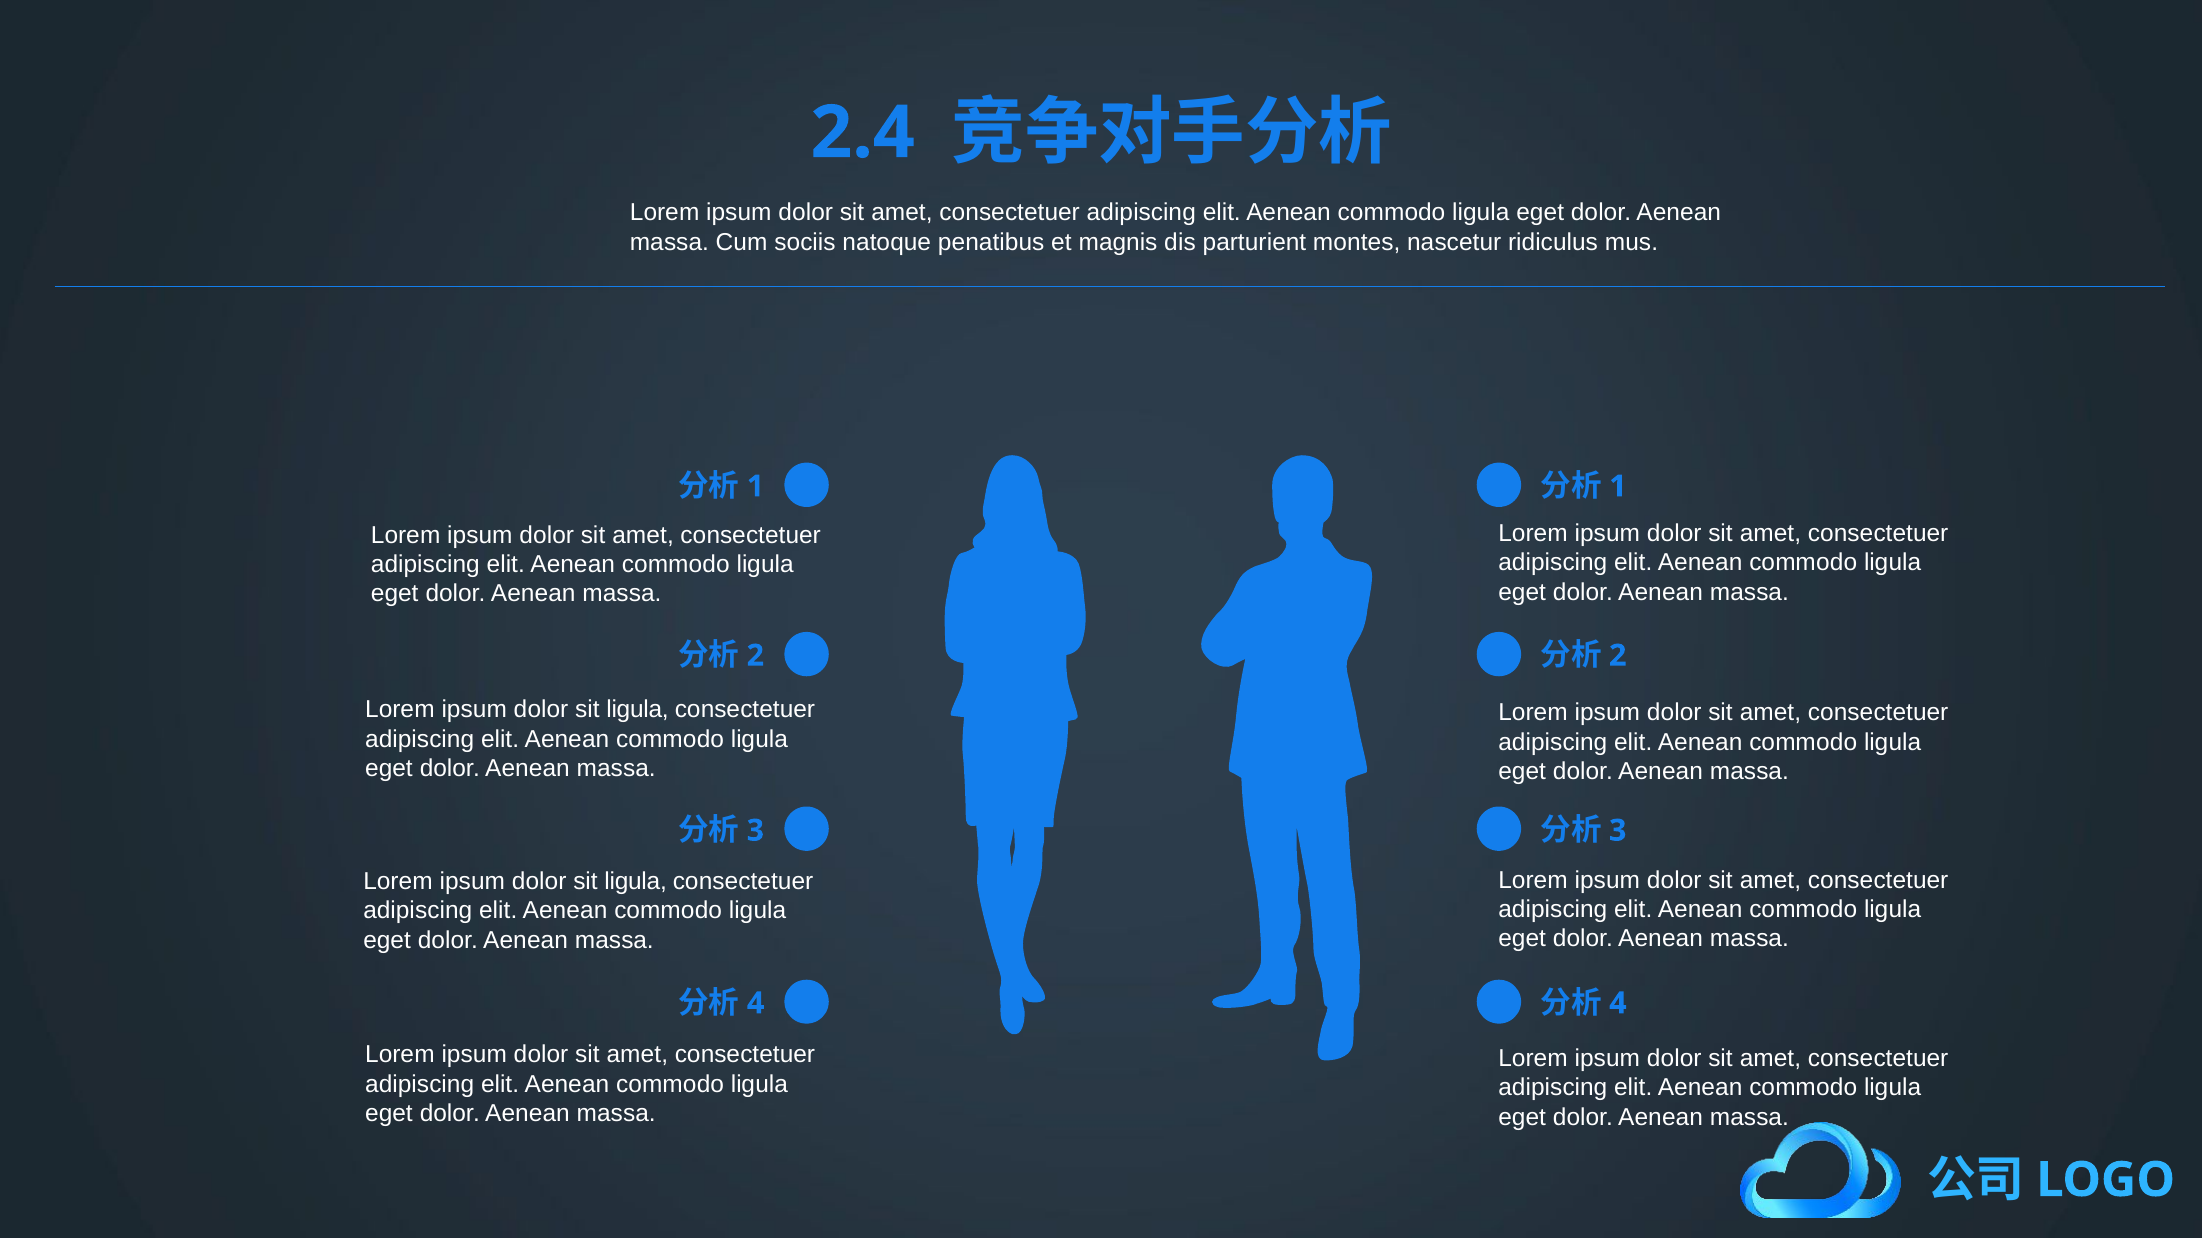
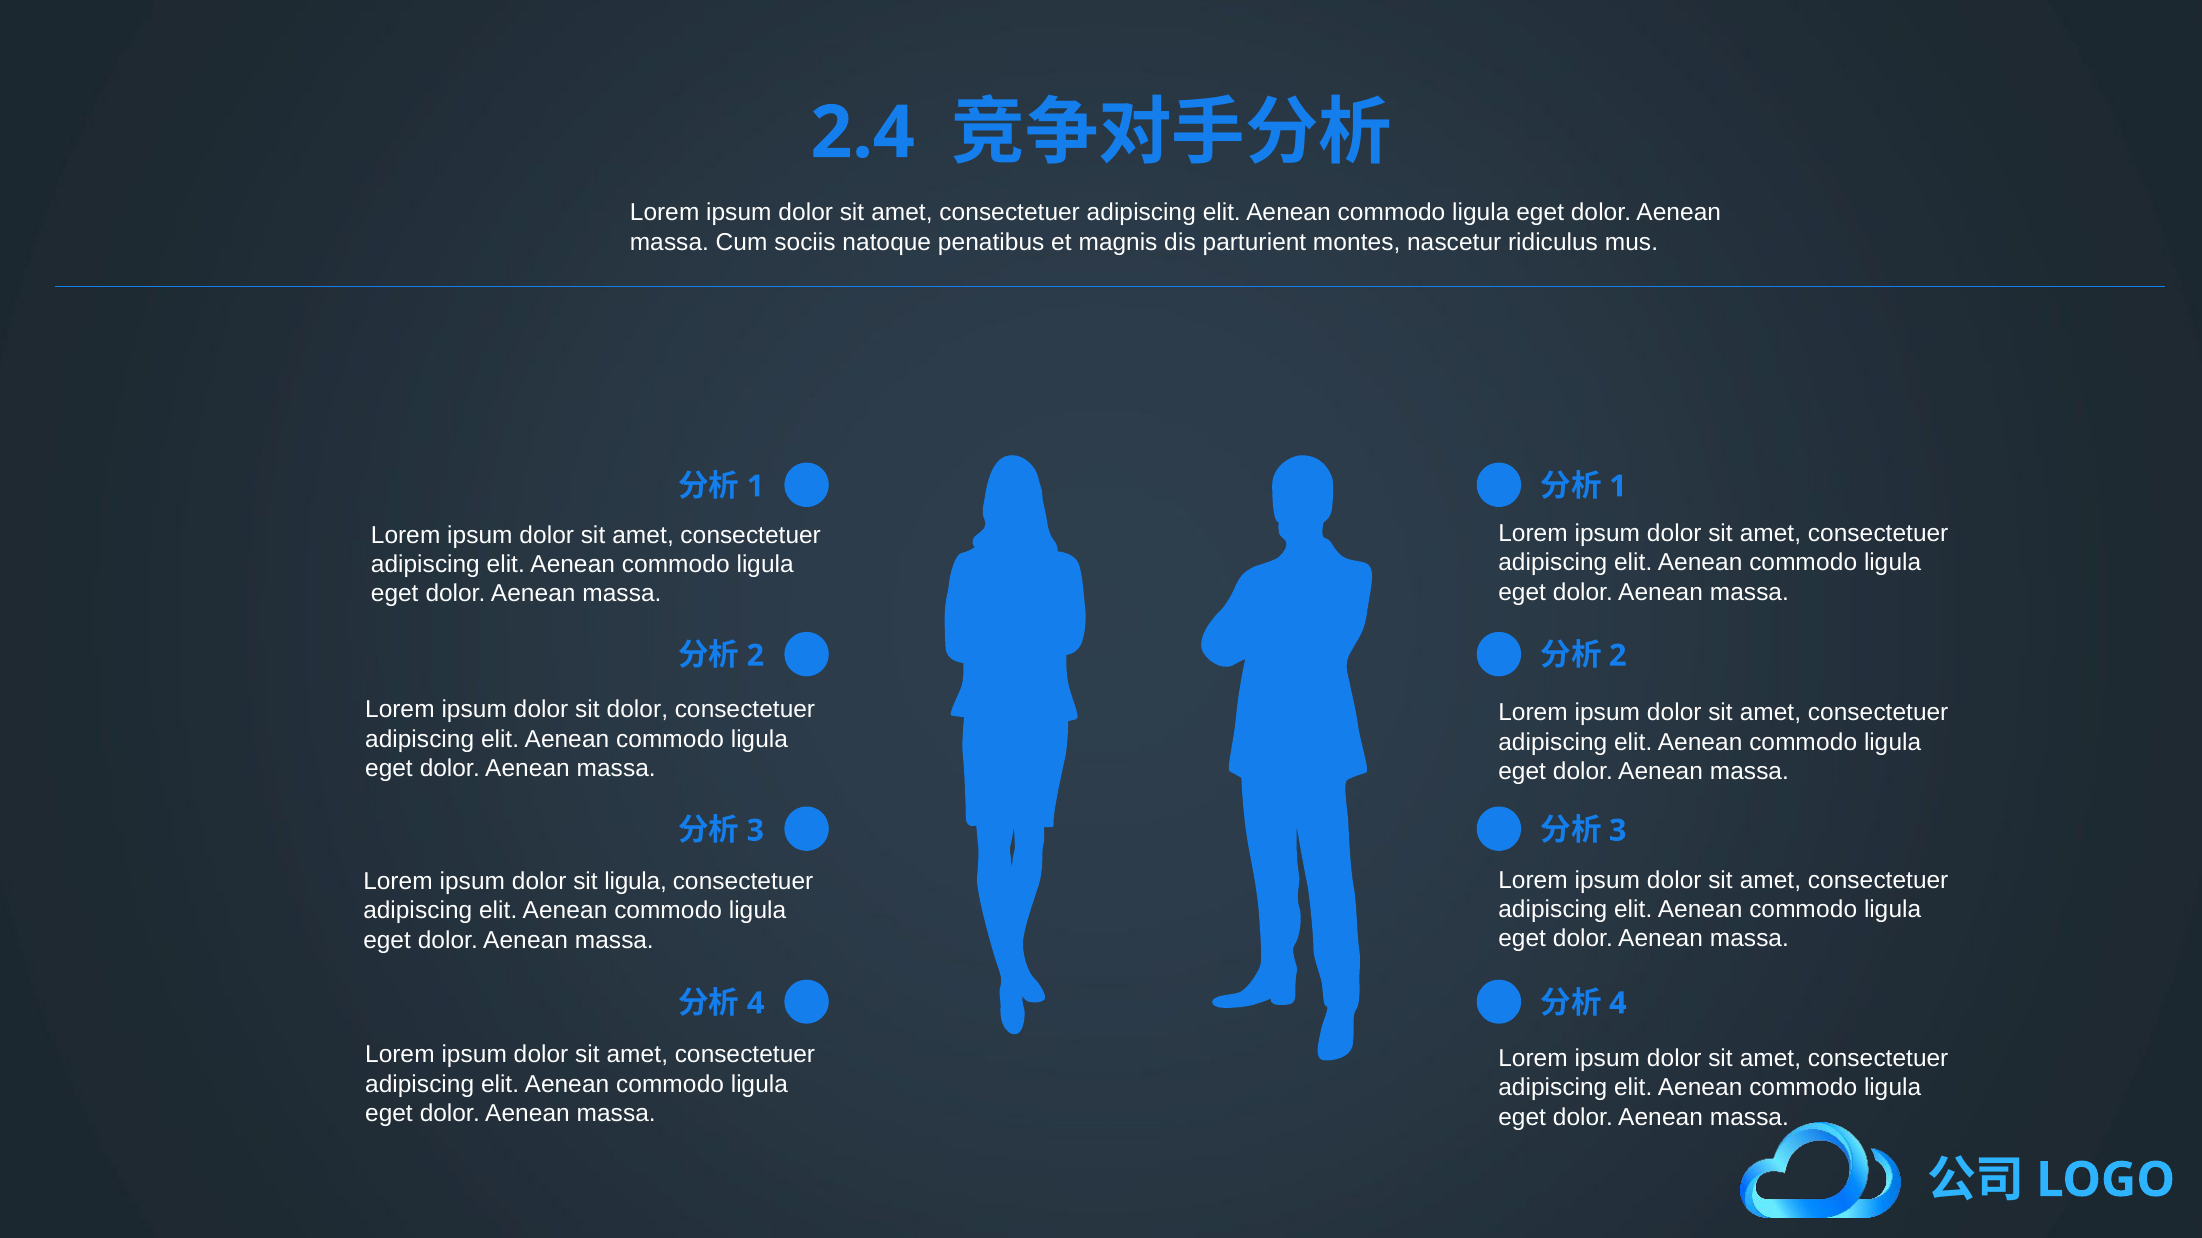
ligula: ligula -> dolor (637, 710)
